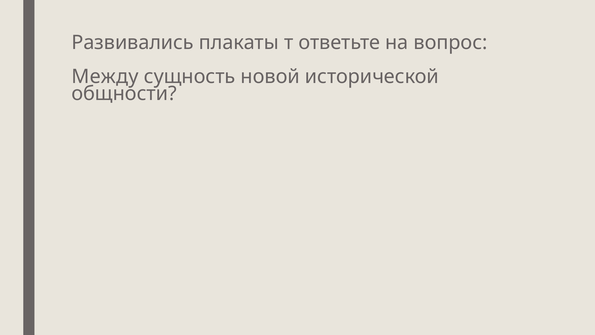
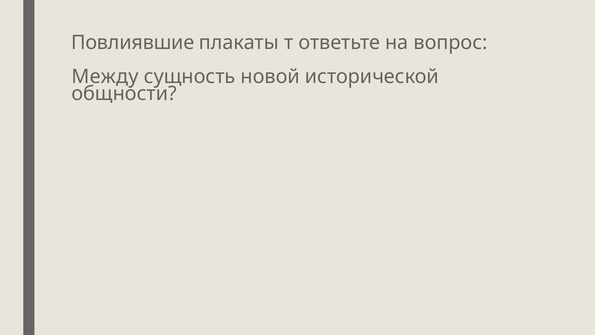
Развивались: Развивались -> Повлиявшие (133, 43)
